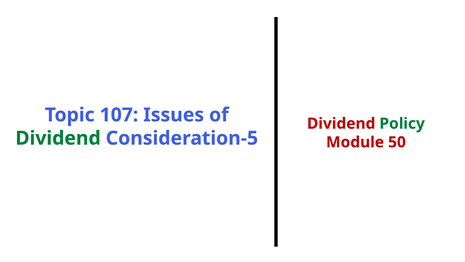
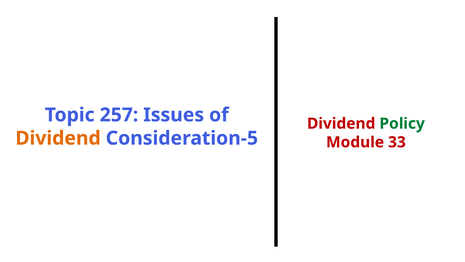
107: 107 -> 257 (119, 115)
Dividend colour: green -> orange (58, 138)
50: 50 -> 33 (397, 142)
